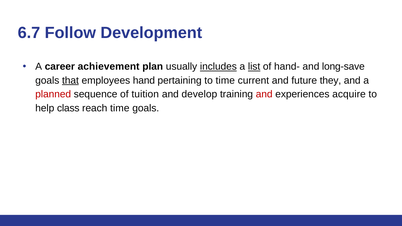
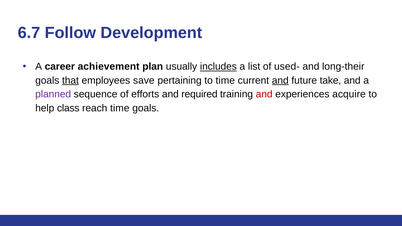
list underline: present -> none (254, 67)
hand-: hand- -> used- (287, 67)
long-save: long-save -> long-their (343, 67)
hand: hand -> save (144, 80)
and underline: none -> present (280, 80)
they: they -> take (330, 80)
planned colour: red -> purple (53, 94)
tuition: tuition -> efforts (145, 94)
develop: develop -> required (199, 94)
